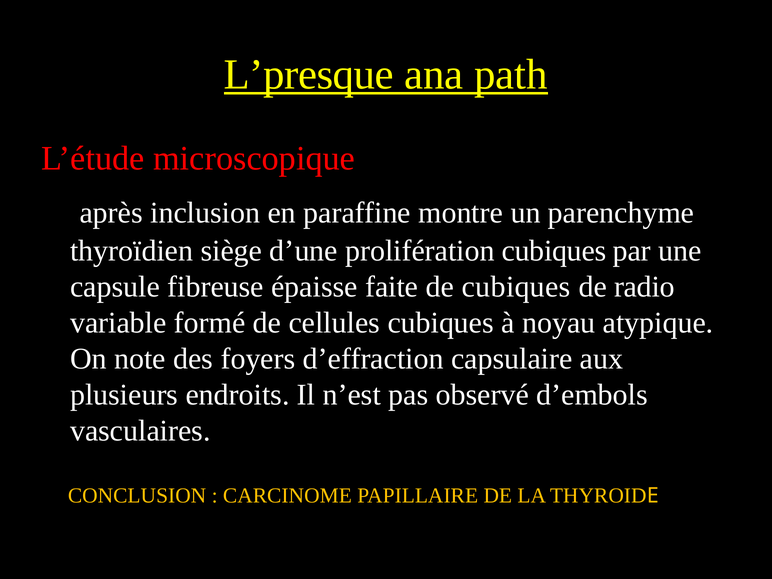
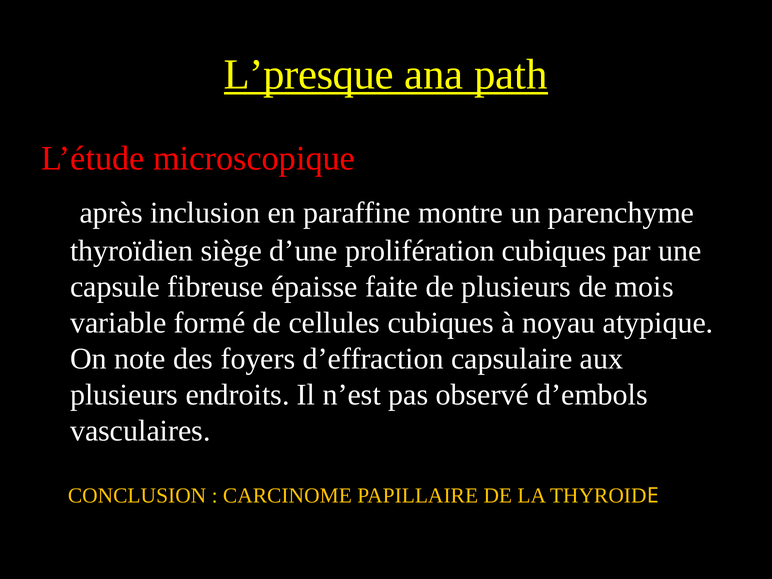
de cubiques: cubiques -> plusieurs (516, 287)
radio: radio -> mois (644, 287)
